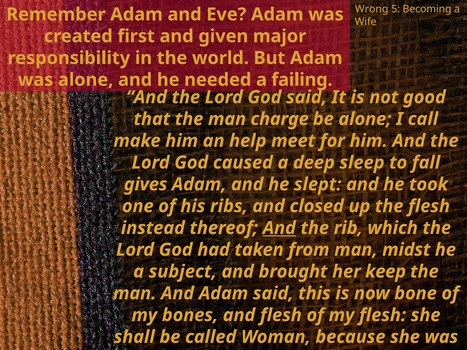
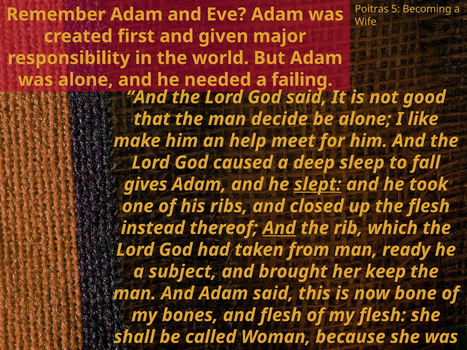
Wrong: Wrong -> Poitras (372, 9)
charge: charge -> decide (279, 119)
call: call -> like (423, 119)
slept underline: none -> present (318, 185)
midst: midst -> ready (406, 250)
